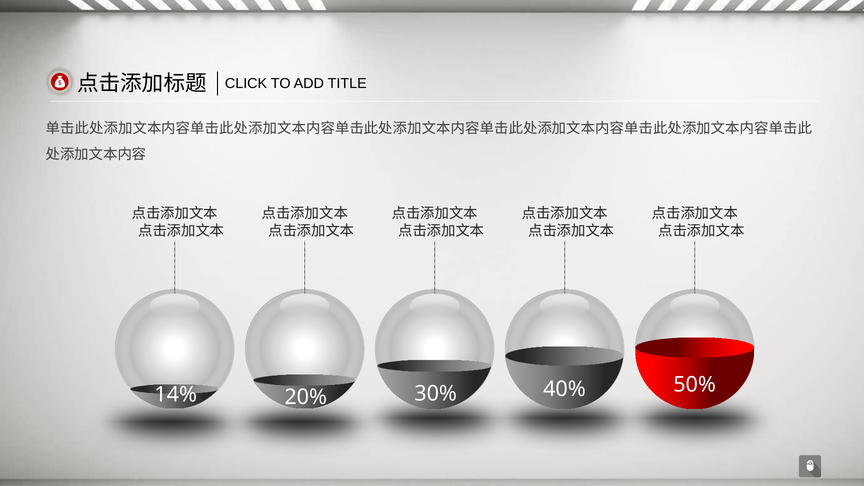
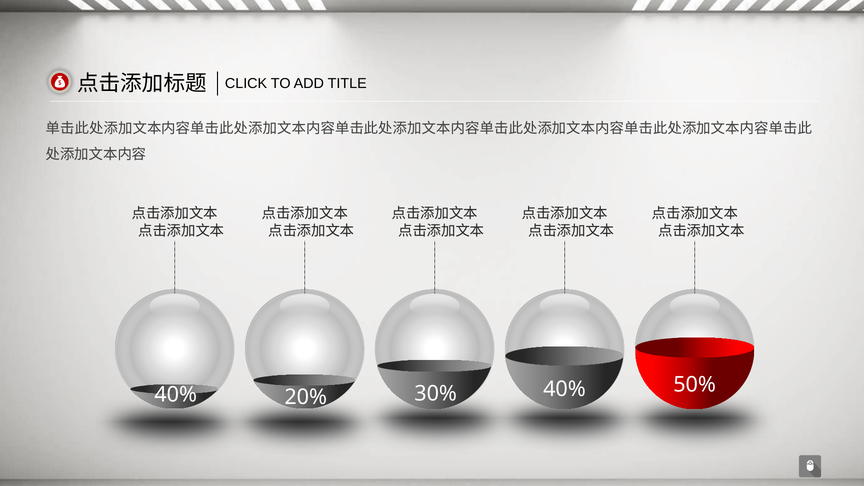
14%: 14% -> 40% (176, 395)
